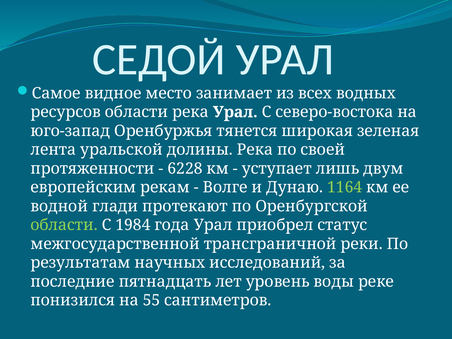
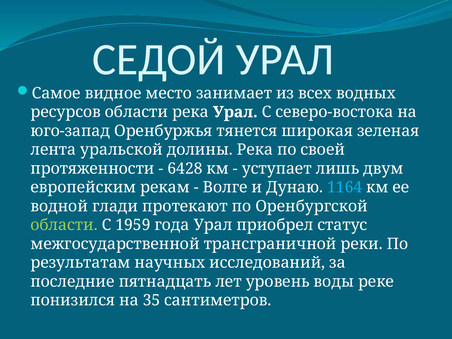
6228: 6228 -> 6428 (185, 169)
1164 colour: light green -> light blue (345, 187)
1984: 1984 -> 1959 (133, 225)
55: 55 -> 35 (151, 300)
